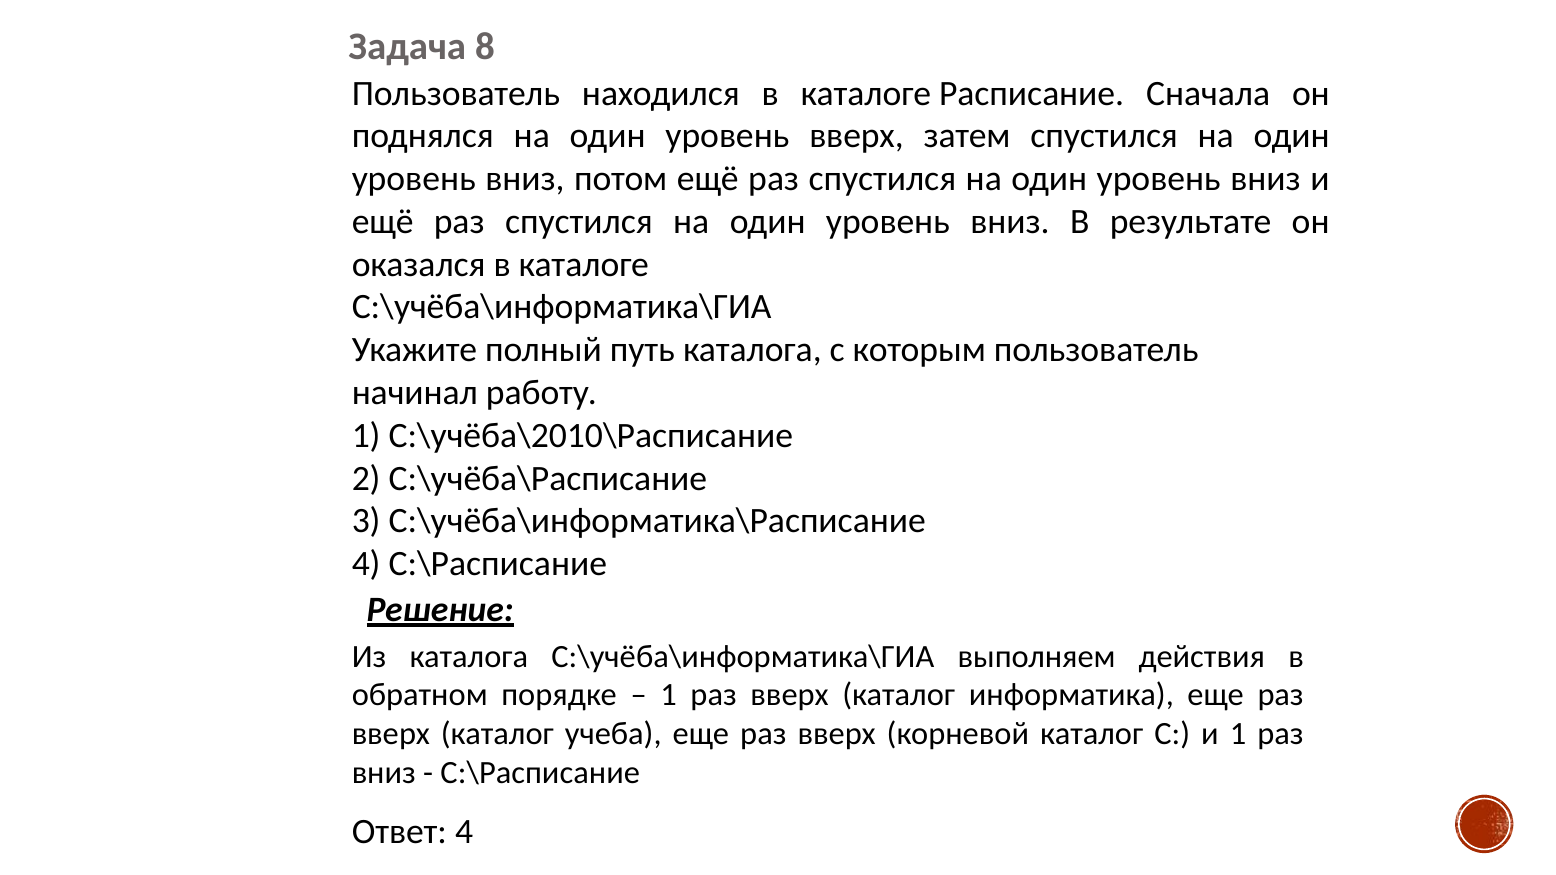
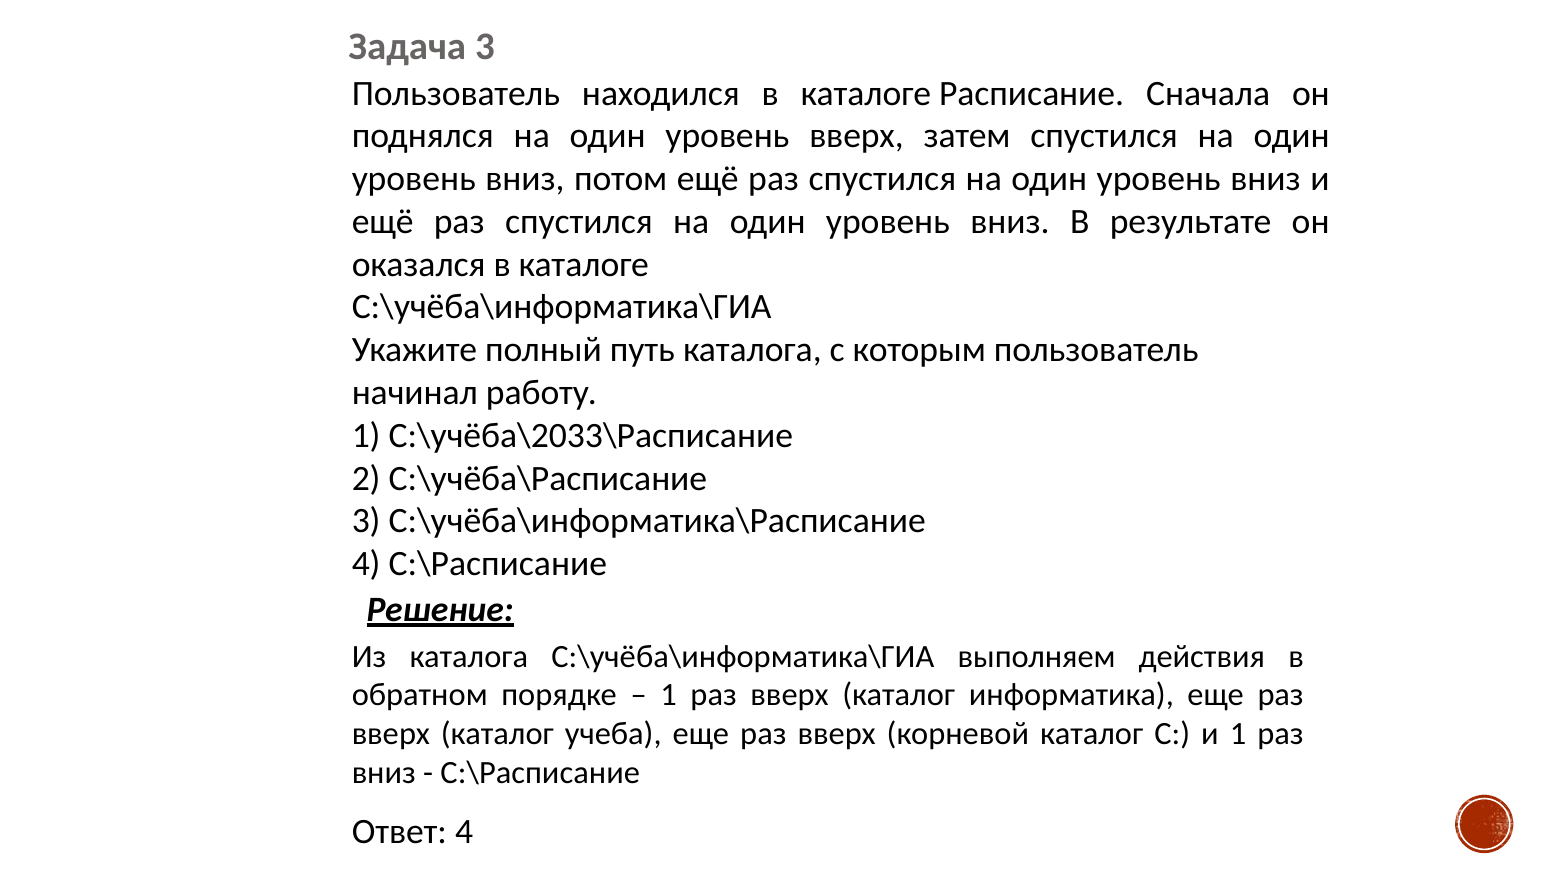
Задача 8: 8 -> 3 (485, 47)
C:\учёба\2010\Расписание: C:\учёба\2010\Расписание -> C:\учёба\2033\Расписание (591, 436)
